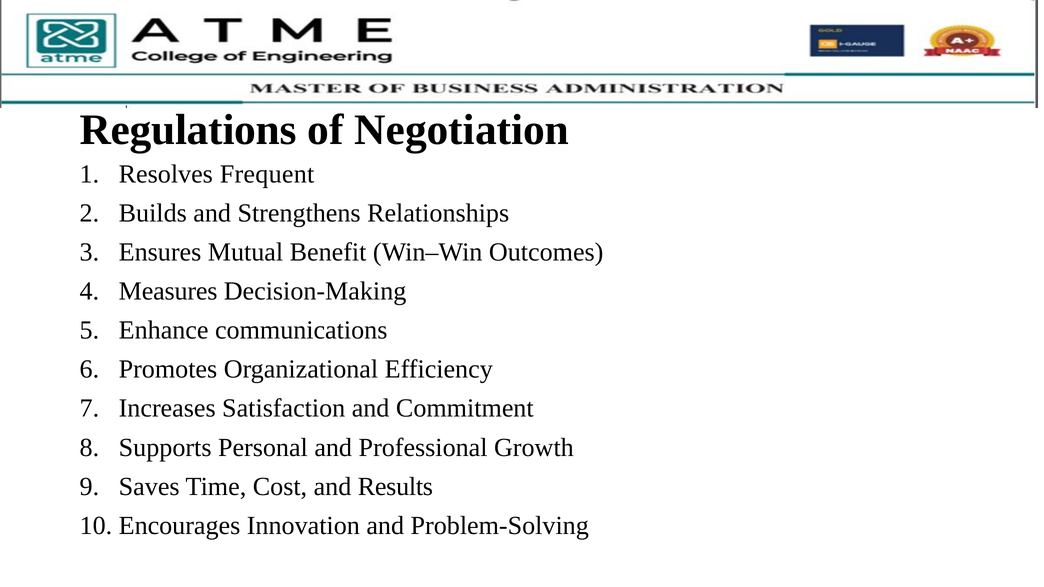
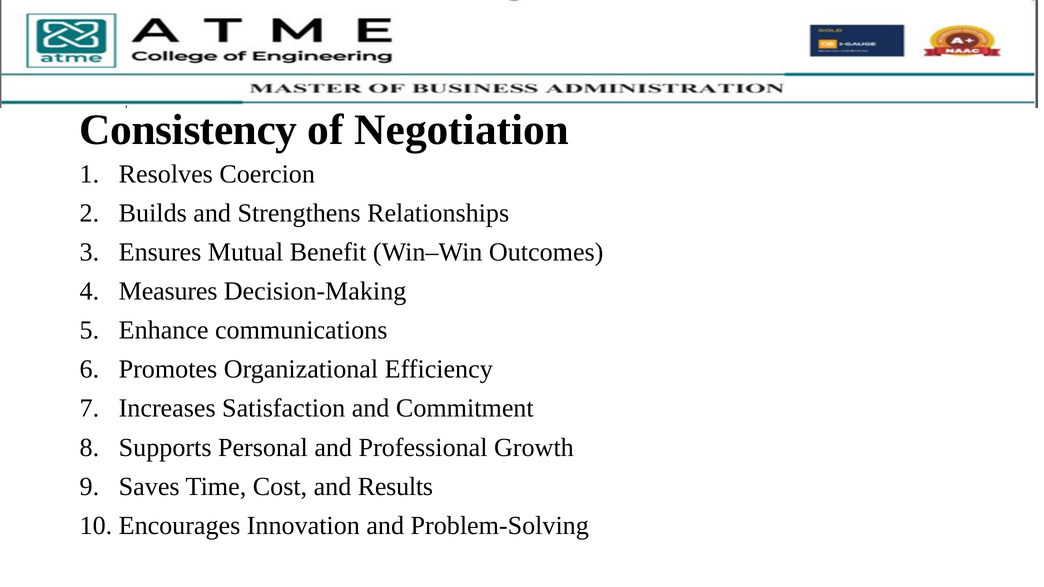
Regulations: Regulations -> Consistency (188, 130)
Frequent: Frequent -> Coercion (267, 174)
